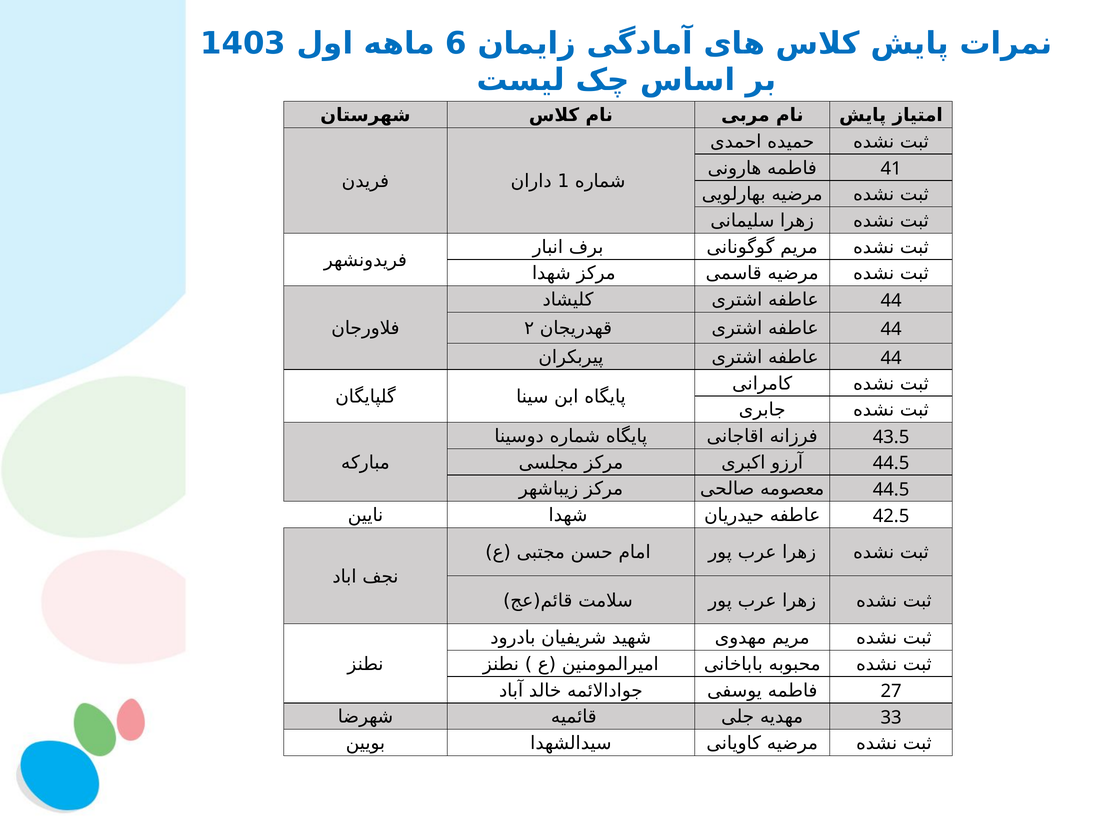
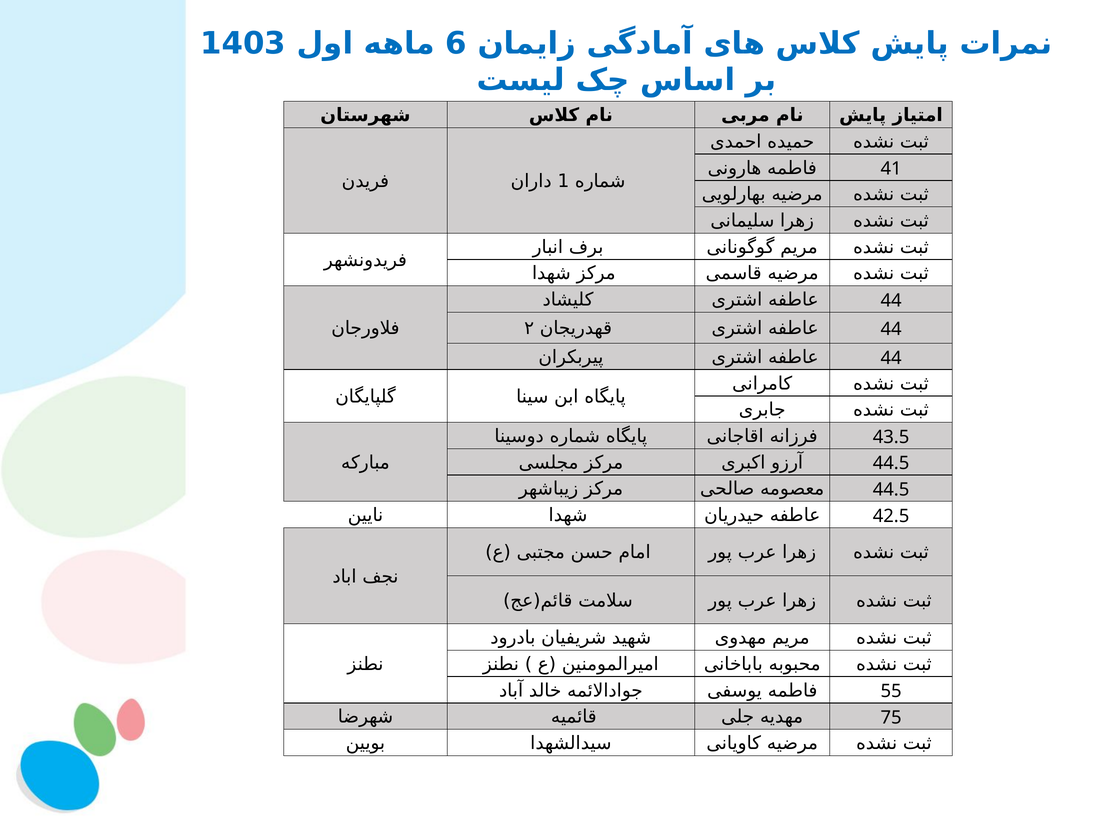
27: 27 -> 55 (891, 692)
33: 33 -> 75 (891, 718)
